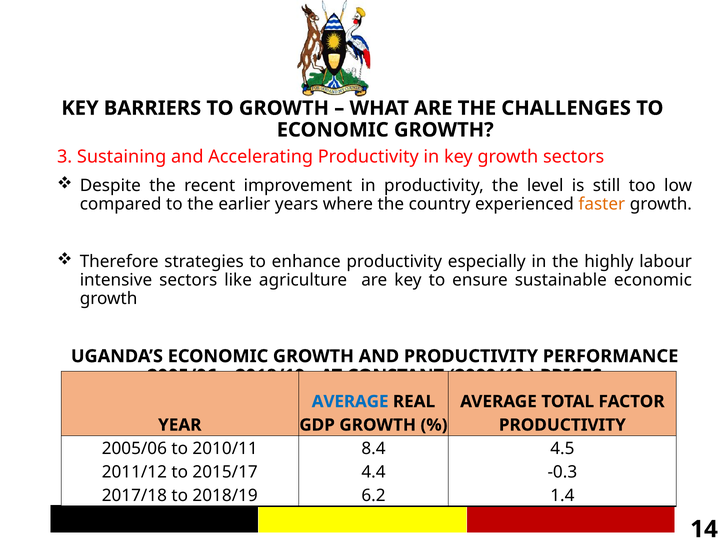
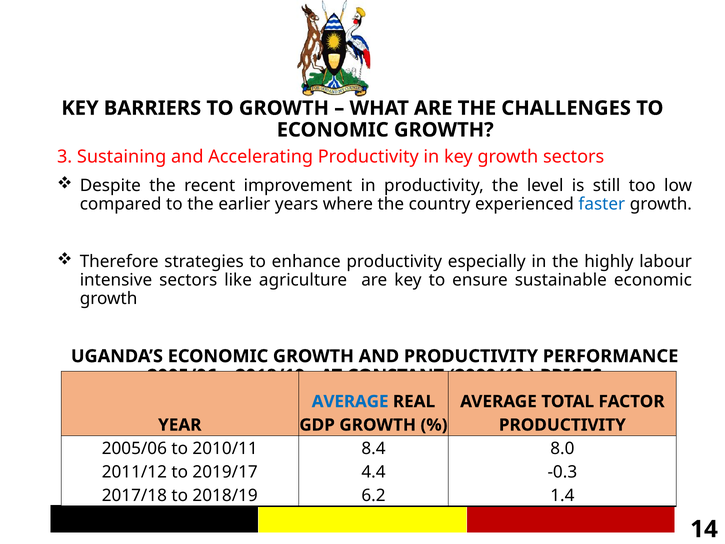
faster colour: orange -> blue (602, 204)
4.5: 4.5 -> 8.0 (562, 448)
2015/17: 2015/17 -> 2019/17 (225, 472)
